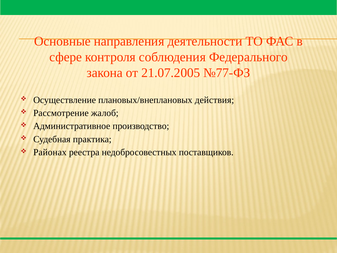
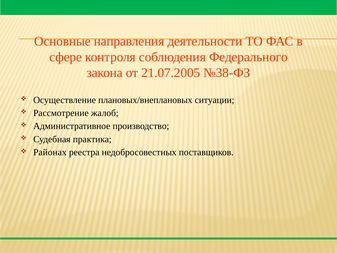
№77-ФЗ: №77-ФЗ -> №38-ФЗ (227, 73)
действия: действия -> ситуации (215, 100)
